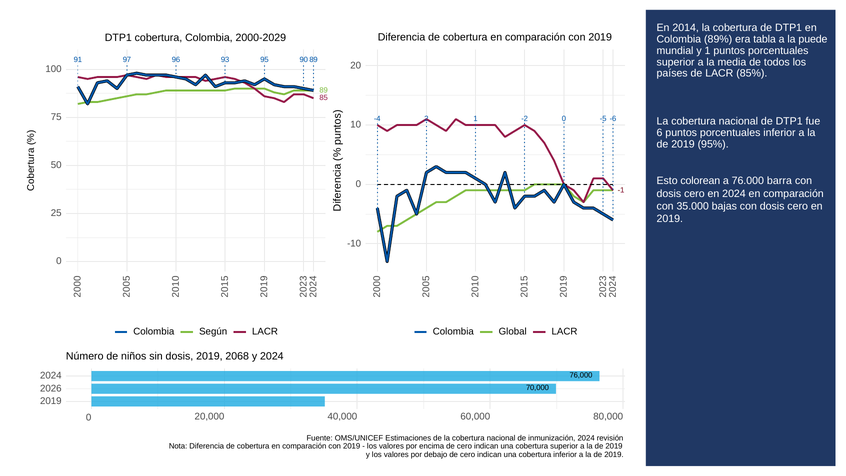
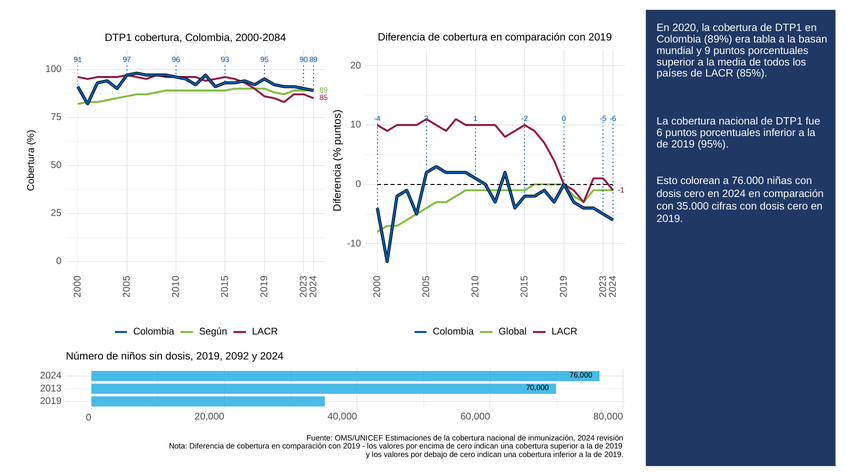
2014: 2014 -> 2020 (686, 28)
2000-2029: 2000-2029 -> 2000-2084 (261, 38)
puede: puede -> basan (813, 39)
y 1: 1 -> 9 (708, 51)
barra: barra -> niñas (779, 181)
bajas: bajas -> cifras (724, 206)
2068: 2068 -> 2092 (237, 356)
2026: 2026 -> 2013 (51, 388)
